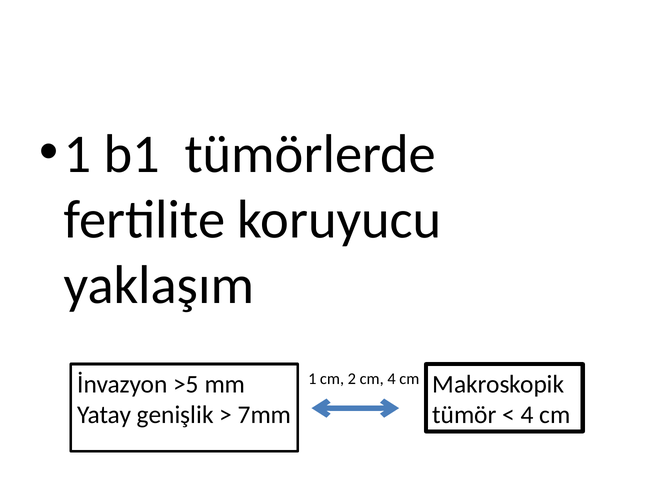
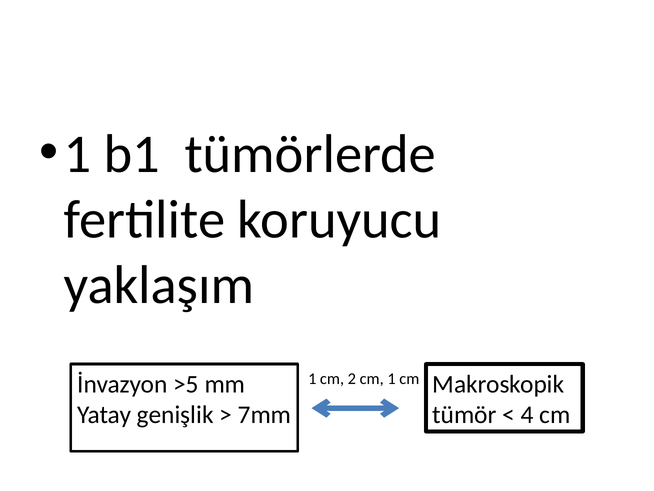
2 cm 4: 4 -> 1 (392, 378)
